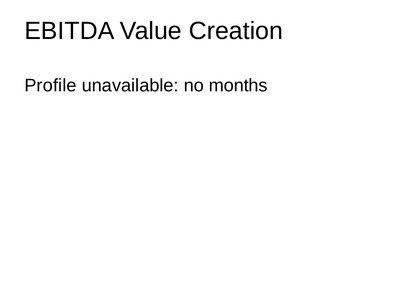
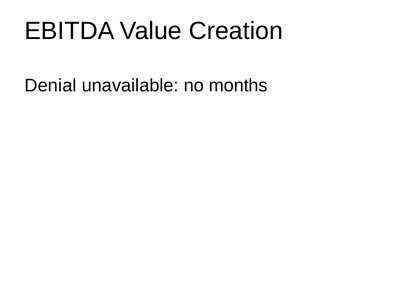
Profile: Profile -> Denial (51, 86)
